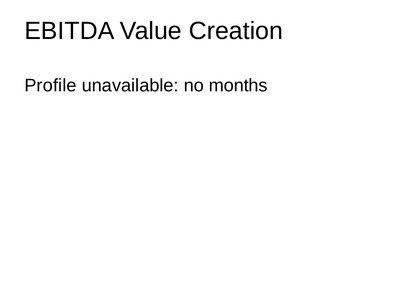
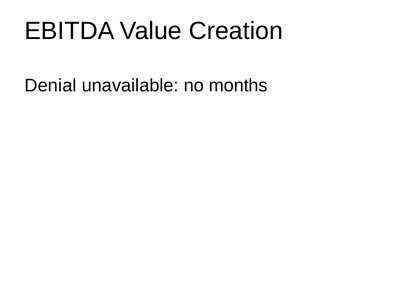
Profile: Profile -> Denial (51, 86)
